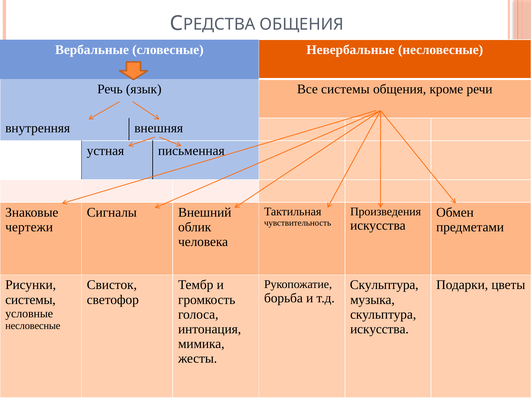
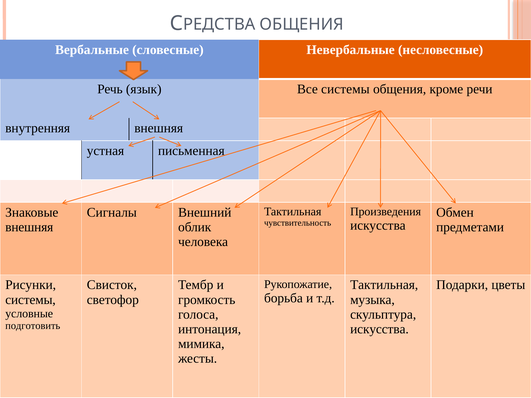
чертежи: чертежи -> внешняя (29, 227)
Скульптура: Скульптура -> Тактильная (384, 285)
несловесные: несловесные -> подготовить (33, 326)
